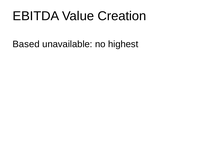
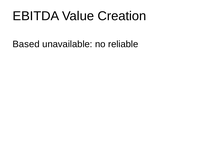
highest: highest -> reliable (123, 44)
